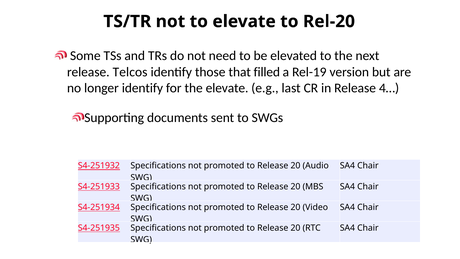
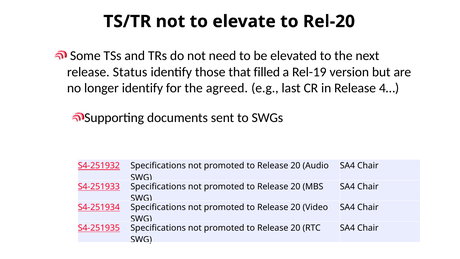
Telcos: Telcos -> Status (130, 72)
the elevate: elevate -> agreed (227, 88)
